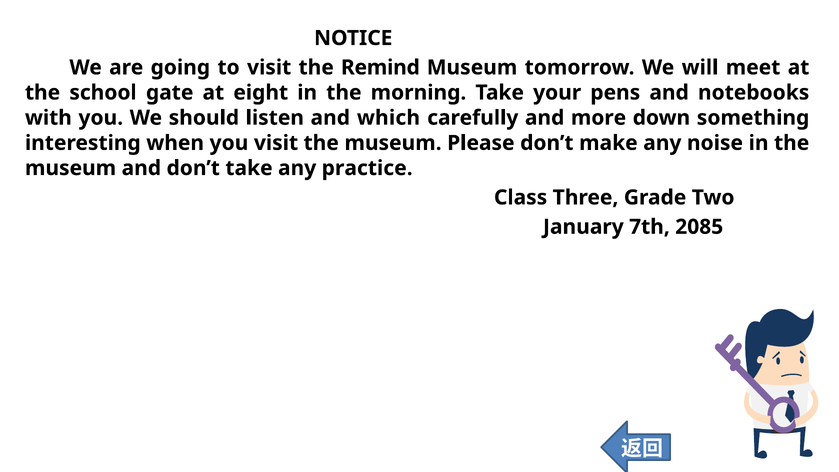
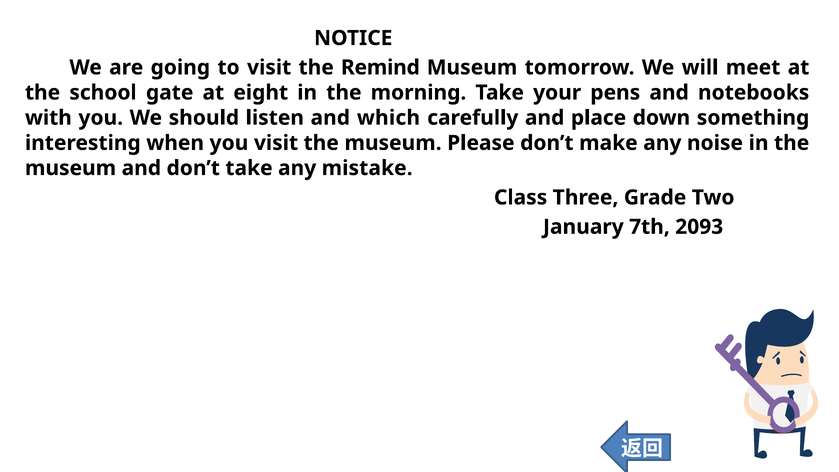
more: more -> place (599, 118)
practice: practice -> mistake (367, 168)
2085: 2085 -> 2093 (699, 227)
